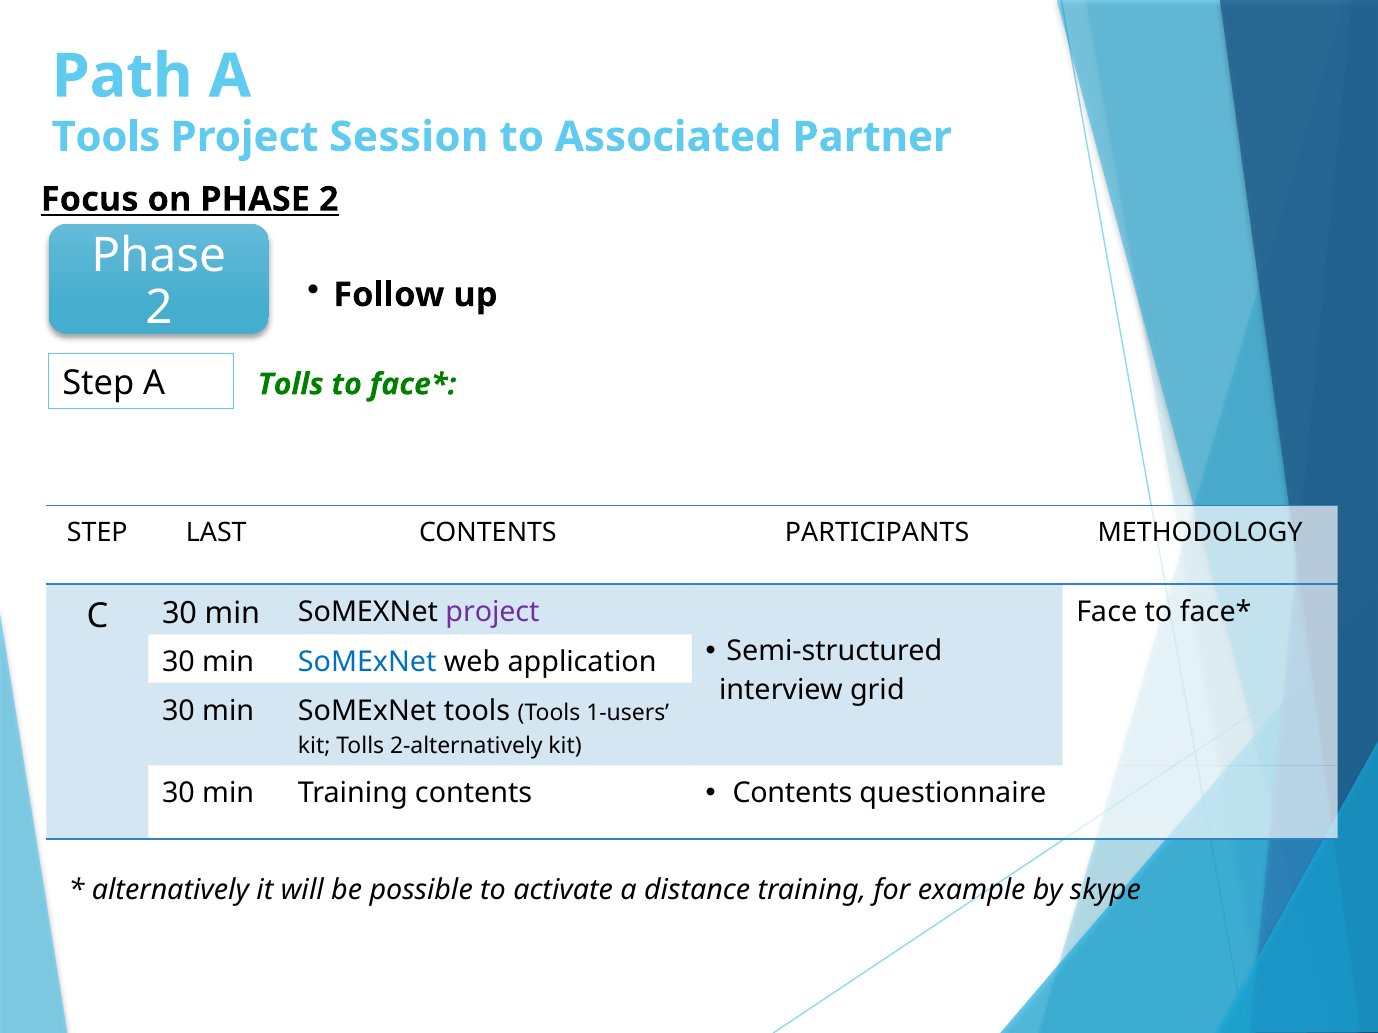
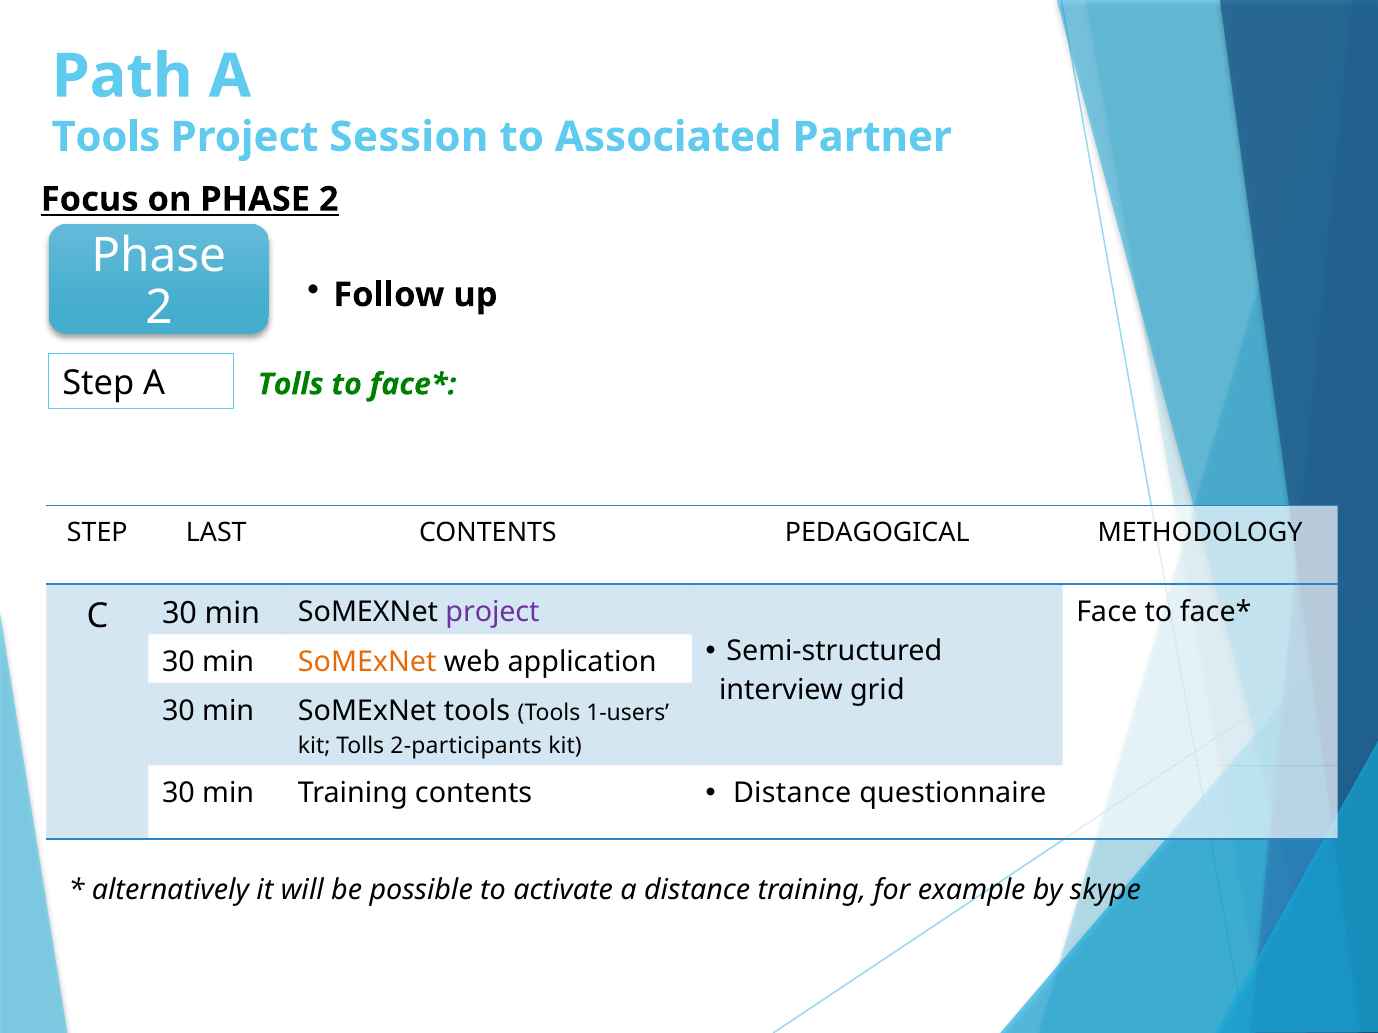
PARTICIPANTS: PARTICIPANTS -> PEDAGOGICAL (877, 533)
SoMExNet colour: blue -> orange (367, 663)
2-alternatively: 2-alternatively -> 2-participants (466, 746)
Contents: Contents -> Distance (792, 794)
